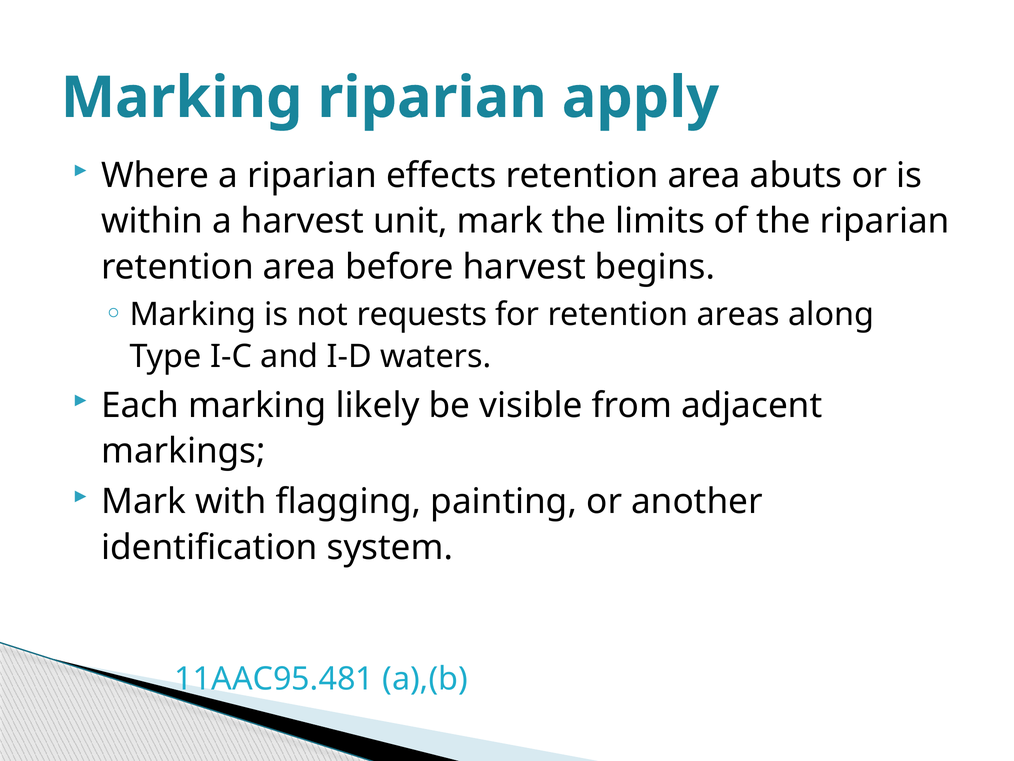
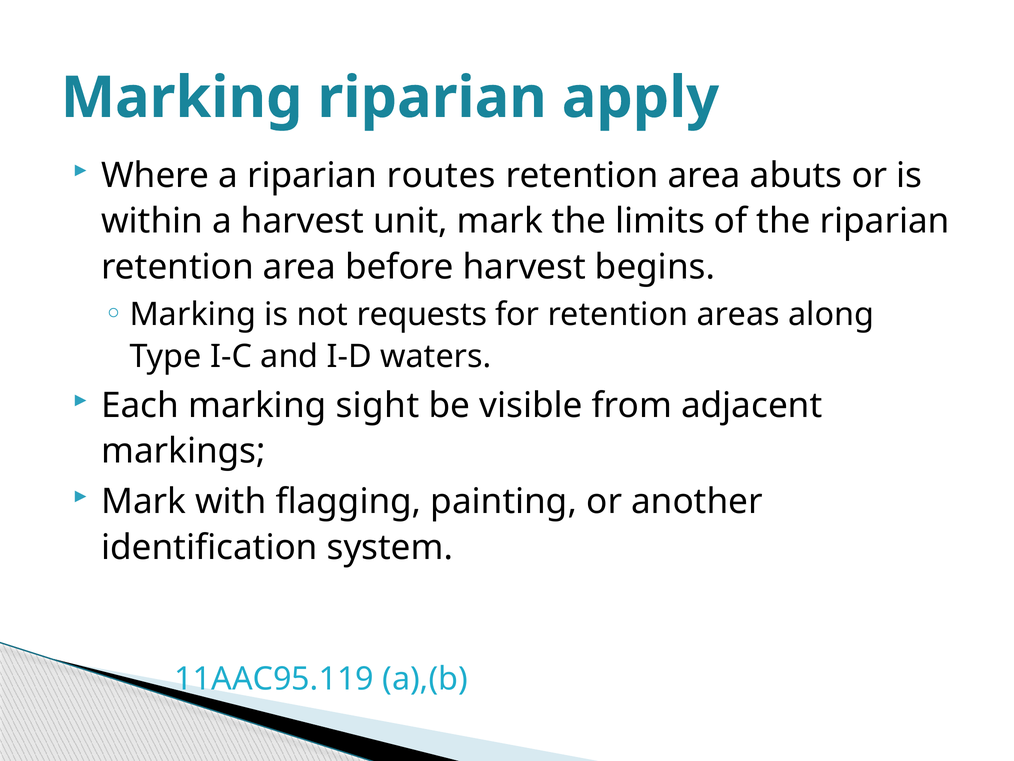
effects: effects -> routes (441, 176)
likely: likely -> sight (377, 405)
11AAC95.481: 11AAC95.481 -> 11AAC95.119 (274, 679)
